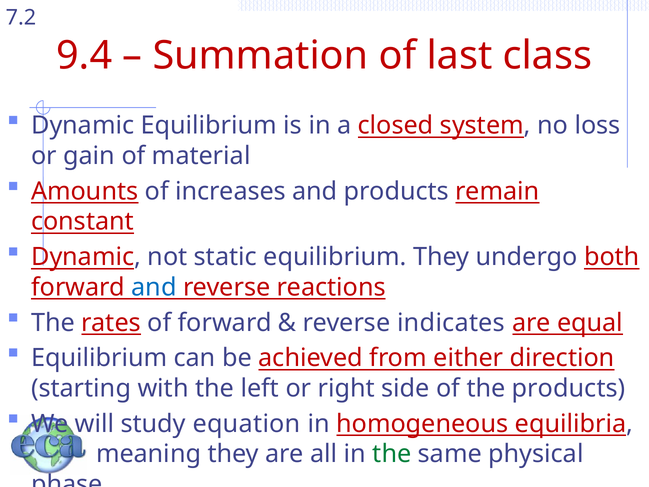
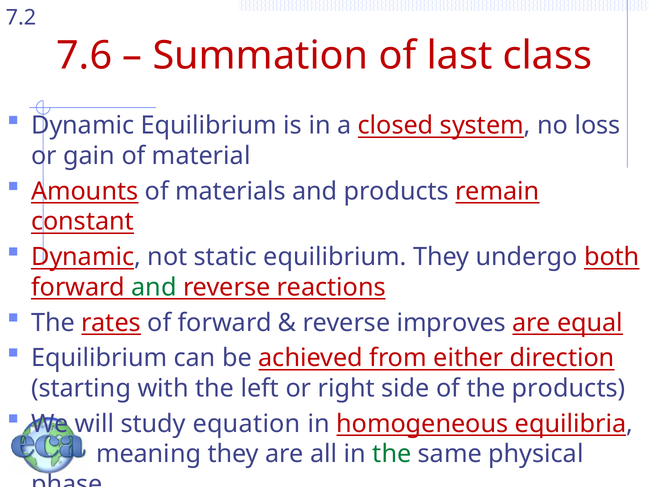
9.4: 9.4 -> 7.6 (84, 56)
increases: increases -> materials (230, 191)
and colour: blue -> green (154, 287)
indicates: indicates -> improves (451, 323)
